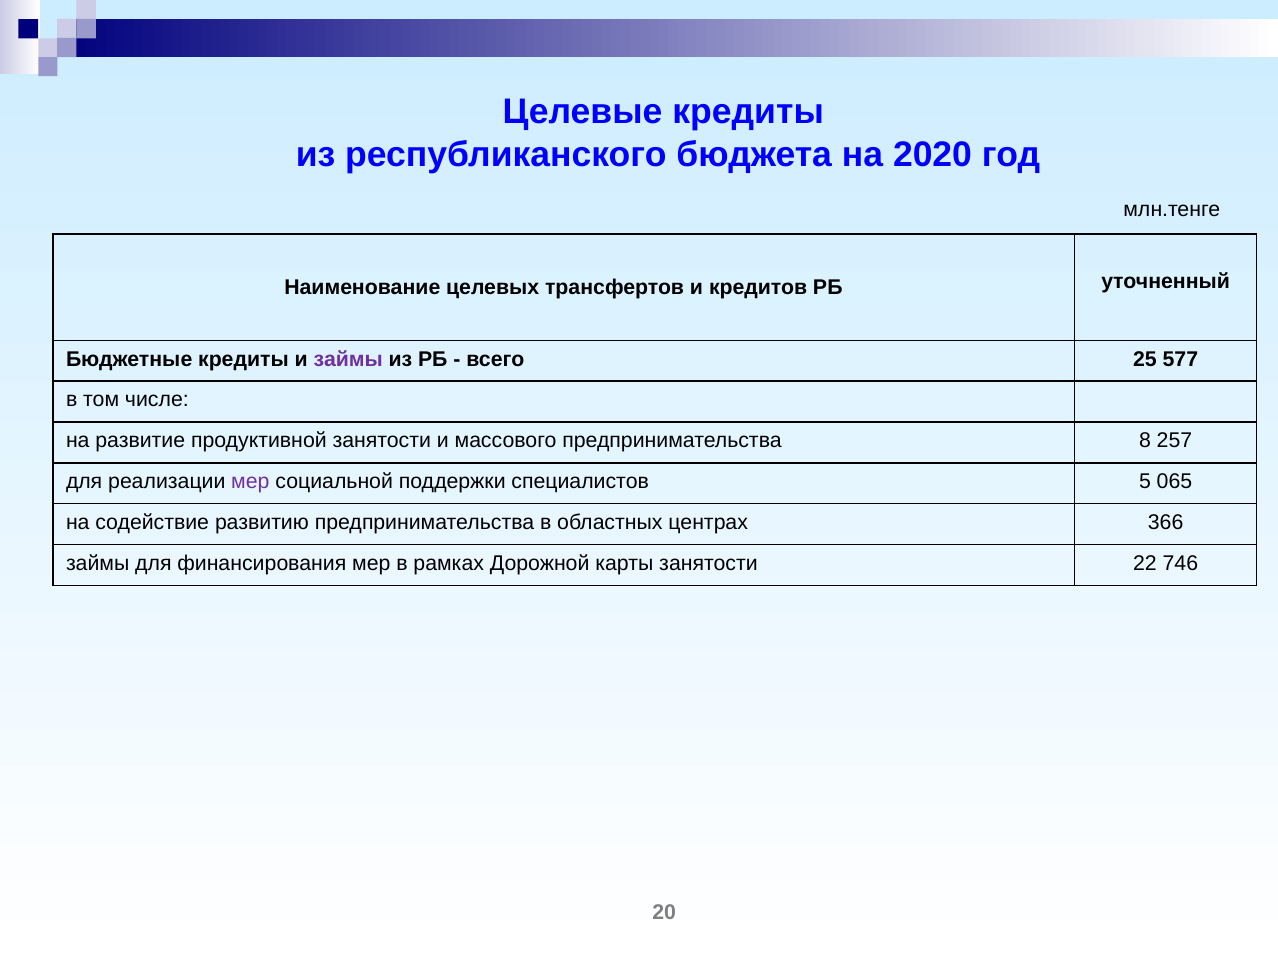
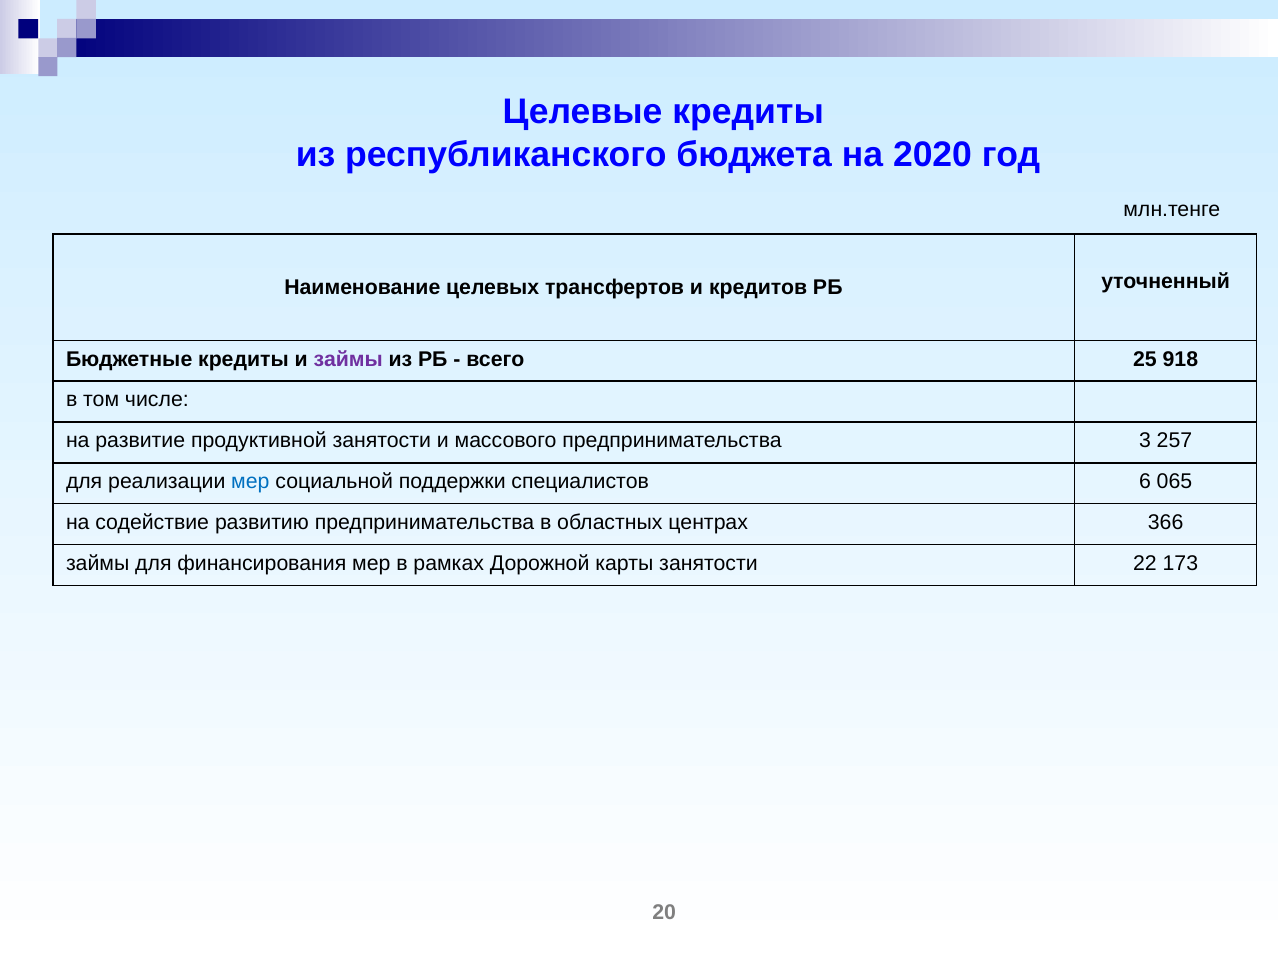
577: 577 -> 918 (1180, 359)
8: 8 -> 3 (1145, 441)
мер colour: purple -> blue (250, 482)
5: 5 -> 6 (1145, 482)
746: 746 -> 173 (1180, 563)
